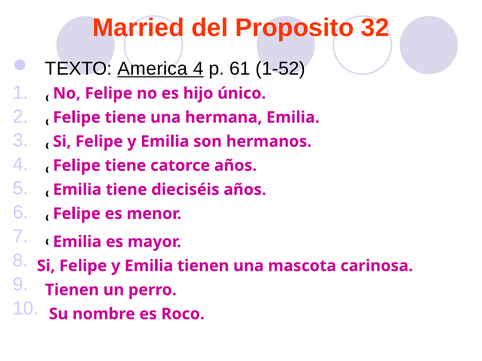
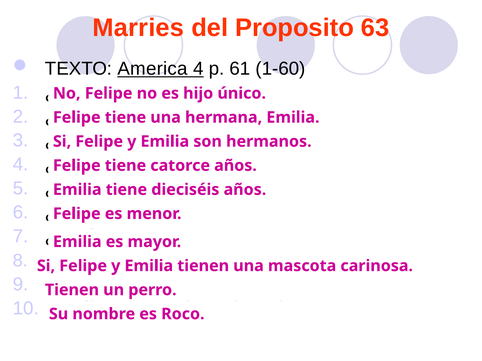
Married: Married -> Marries (138, 28)
32: 32 -> 63 (375, 28)
1-52: 1-52 -> 1-60 (280, 69)
